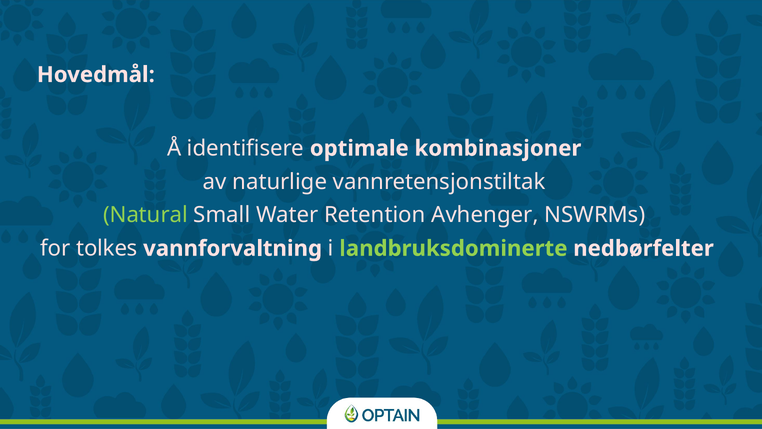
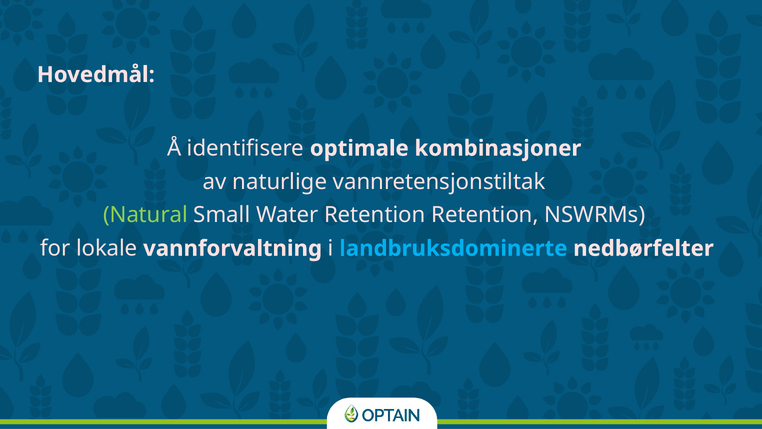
Retention Avhenger: Avhenger -> Retention (485, 215)
tolkes: tolkes -> lokale (107, 248)
landbruksdominerte colour: light green -> light blue (453, 248)
